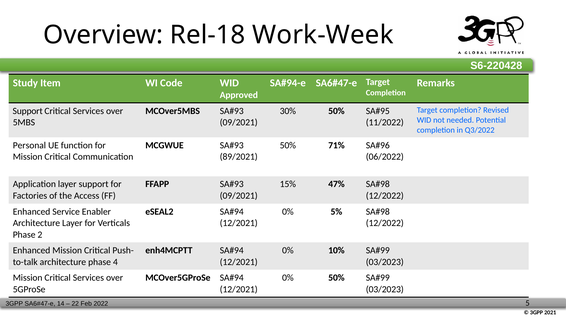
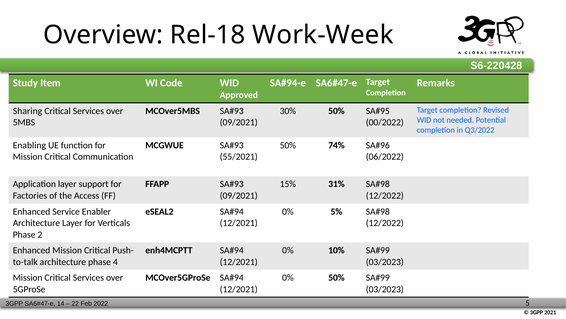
Support: Support -> Sharing (28, 111)
11/2022: 11/2022 -> 00/2022 (385, 122)
Personal: Personal -> Enabling (29, 145)
71%: 71% -> 74% (336, 145)
89/2021: 89/2021 -> 55/2021 (239, 157)
47%: 47% -> 31% (336, 184)
